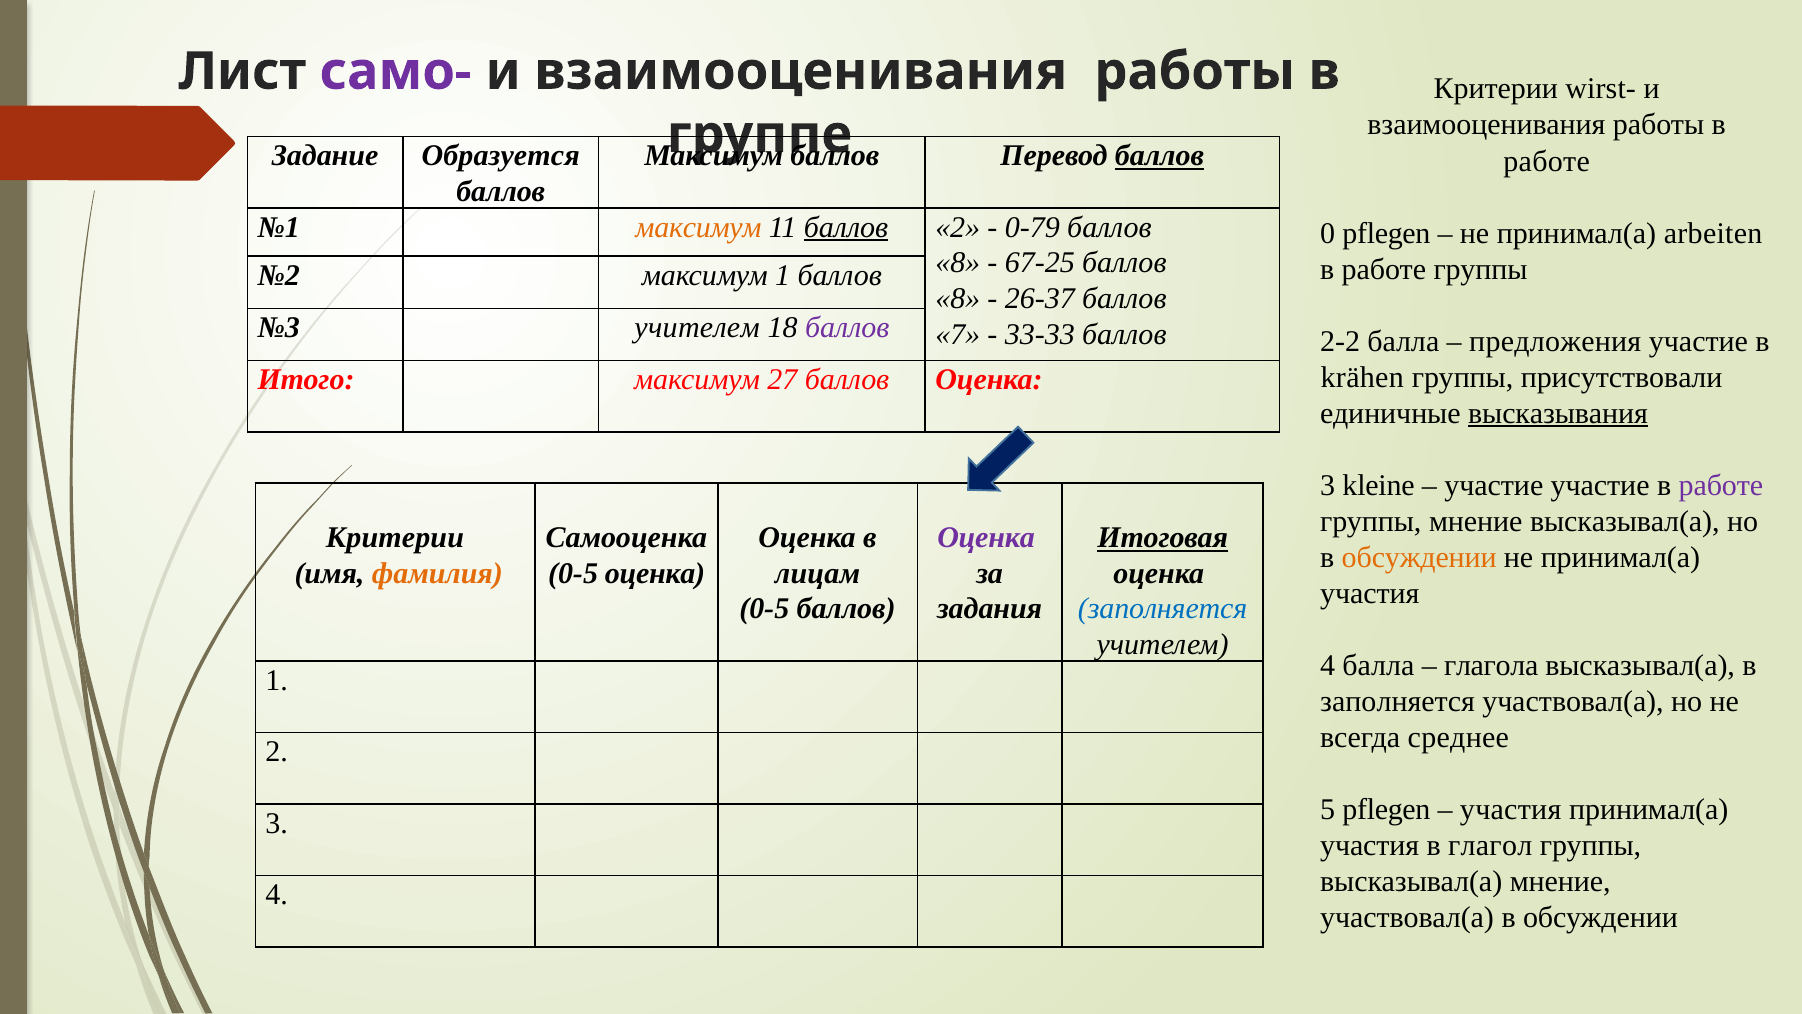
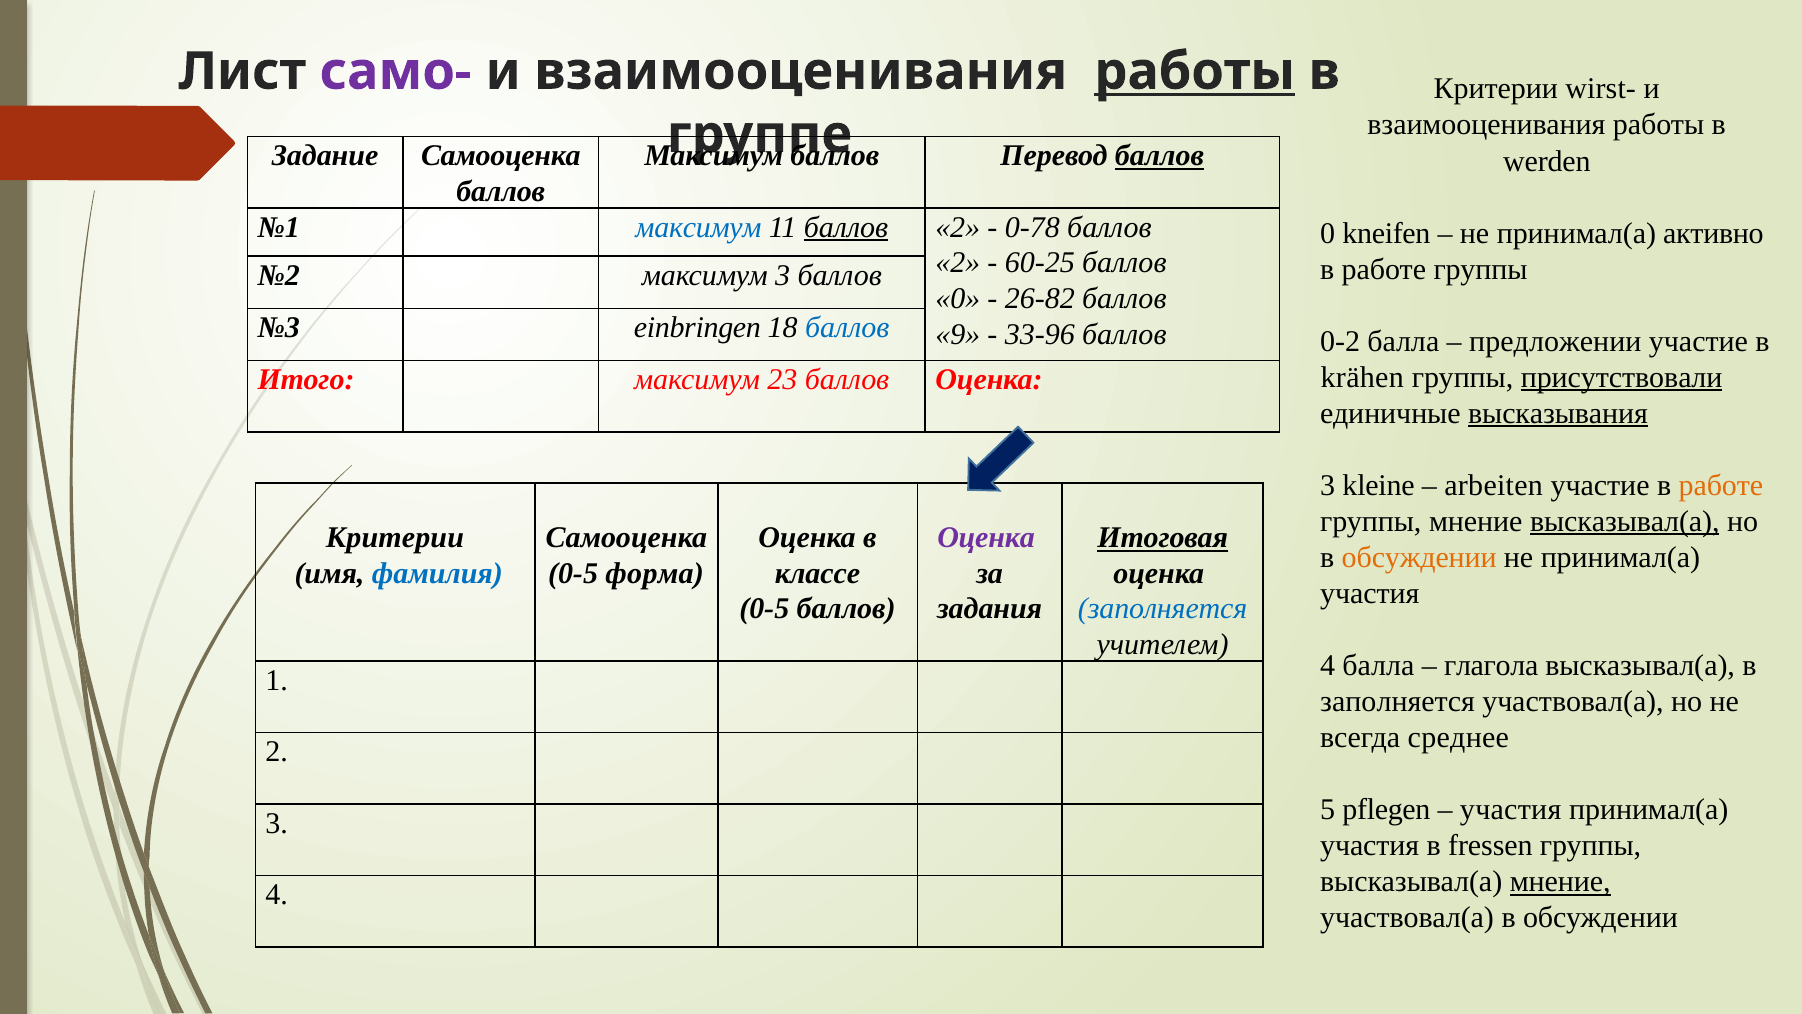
работы underline: none -> present (1195, 71)
Задание Образуется: Образуется -> Самооценка (501, 156)
работе: работе -> werden (1547, 161)
максимум colour: orange -> blue (699, 227)
0-79: 0-79 -> 0-78 (1032, 227)
0 pflegen: pflegen -> kneifen (1386, 233)
arbeiten: arbeiten -> активно (1713, 233)
8: 8 -> 2 (958, 263)
67-25: 67-25 -> 60-25 (1040, 263)
максимум 1: 1 -> 3 (783, 275)
8: 8 -> 0 (958, 298)
26-37: 26-37 -> 26-82 (1040, 298)
№3 учителем: учителем -> einbringen (697, 328)
баллов colour: purple -> blue (847, 328)
7: 7 -> 9 (958, 334)
33-33: 33-33 -> 33-96 (1040, 334)
2-2: 2-2 -> 0-2 (1340, 341)
предложения: предложения -> предложении (1555, 341)
присутствовали underline: none -> present (1622, 377)
27: 27 -> 23 (782, 380)
участие: участие -> arbeiten (1494, 485)
работе colour: purple -> orange (1721, 485)
высказывал(а underline: none -> present (1625, 521)
фамилия colour: orange -> blue (437, 573)
0-5 оценка: оценка -> форма (655, 573)
лицам: лицам -> классе (818, 573)
глагол: глагол -> fressen (1490, 845)
мнение underline: none -> present (1560, 881)
